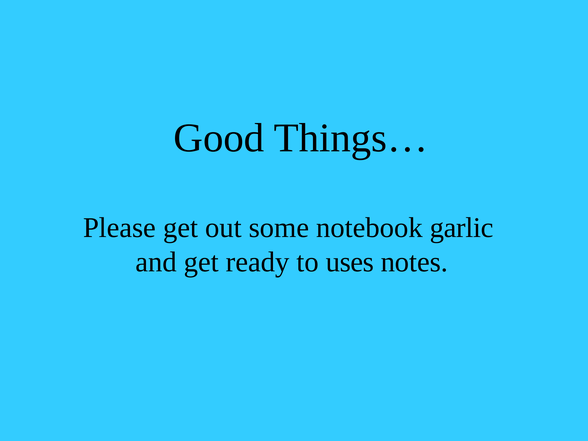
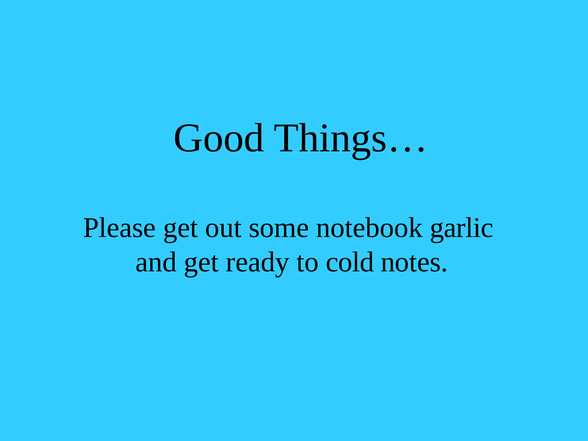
uses: uses -> cold (350, 262)
